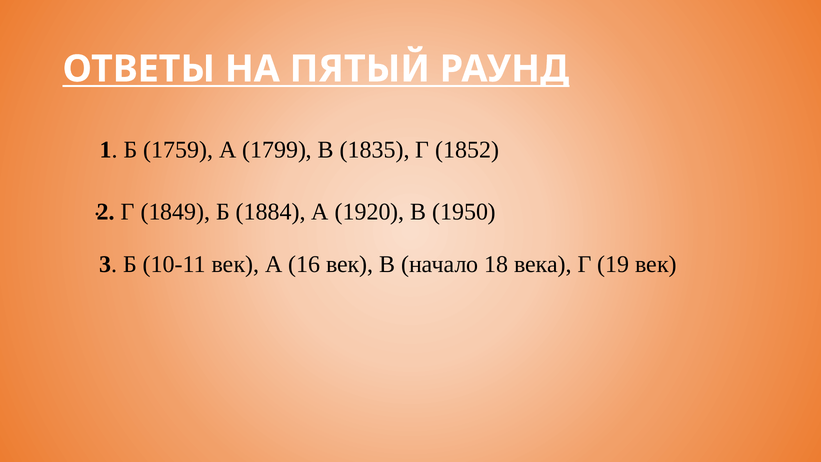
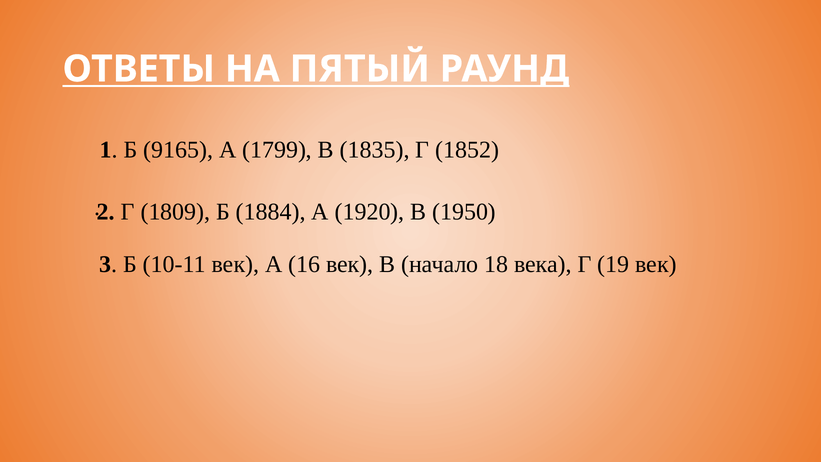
1759: 1759 -> 9165 (178, 150)
1849: 1849 -> 1809 (175, 212)
